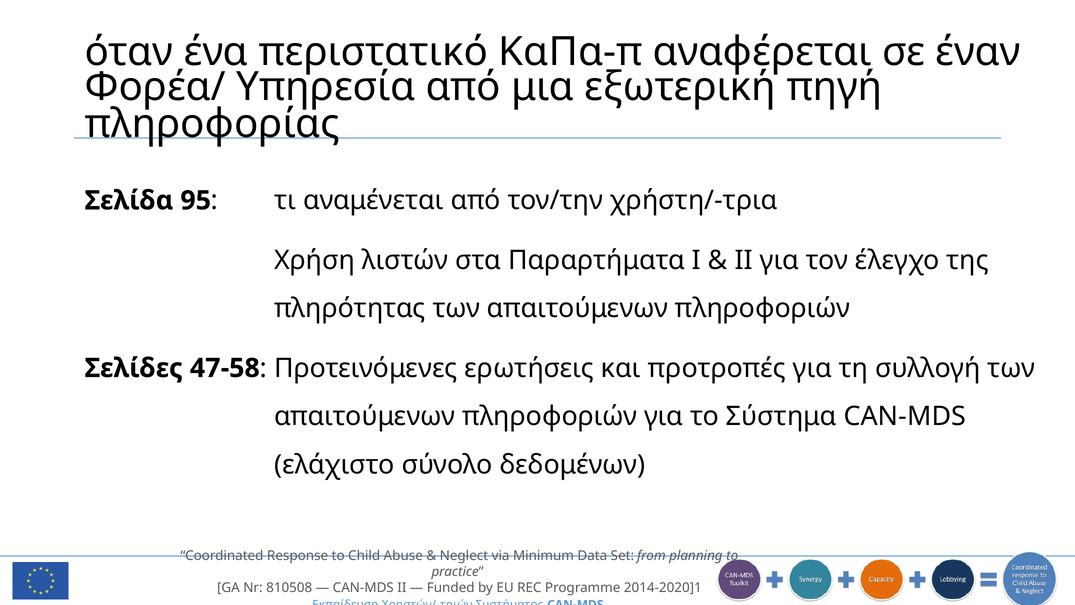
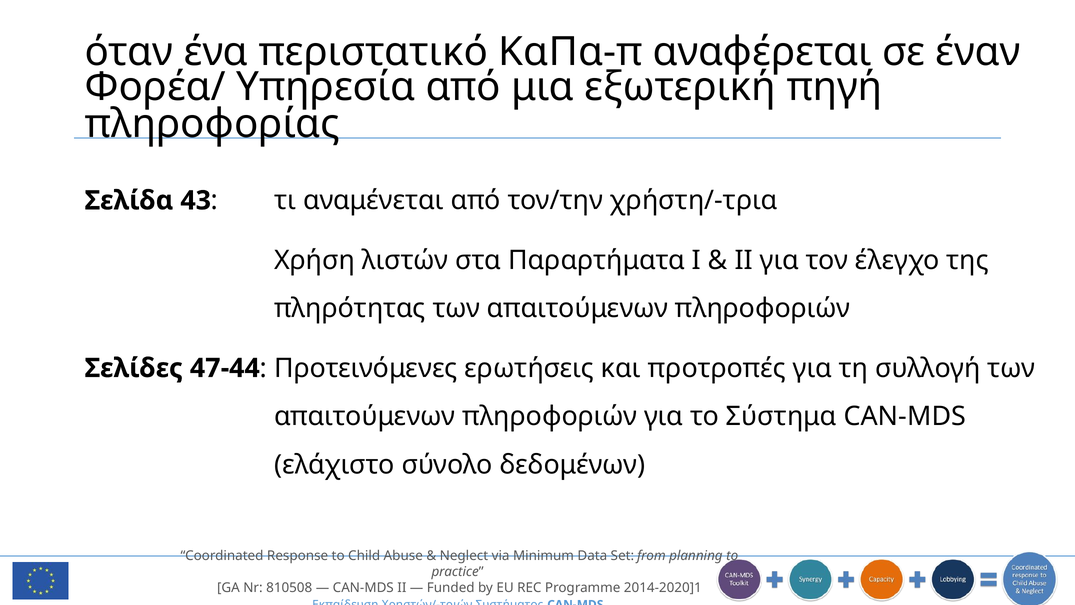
95: 95 -> 43 (196, 200)
47-58: 47-58 -> 47-44 (225, 368)
